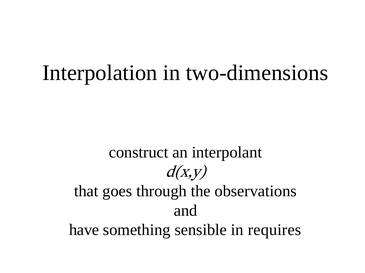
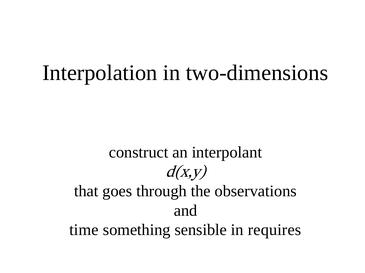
have: have -> time (84, 230)
